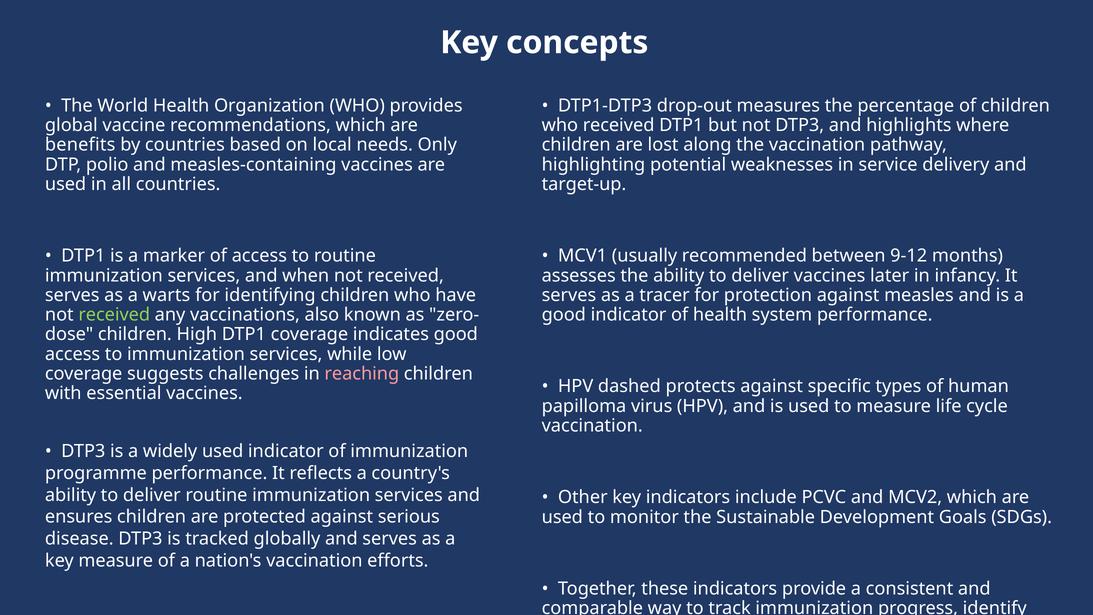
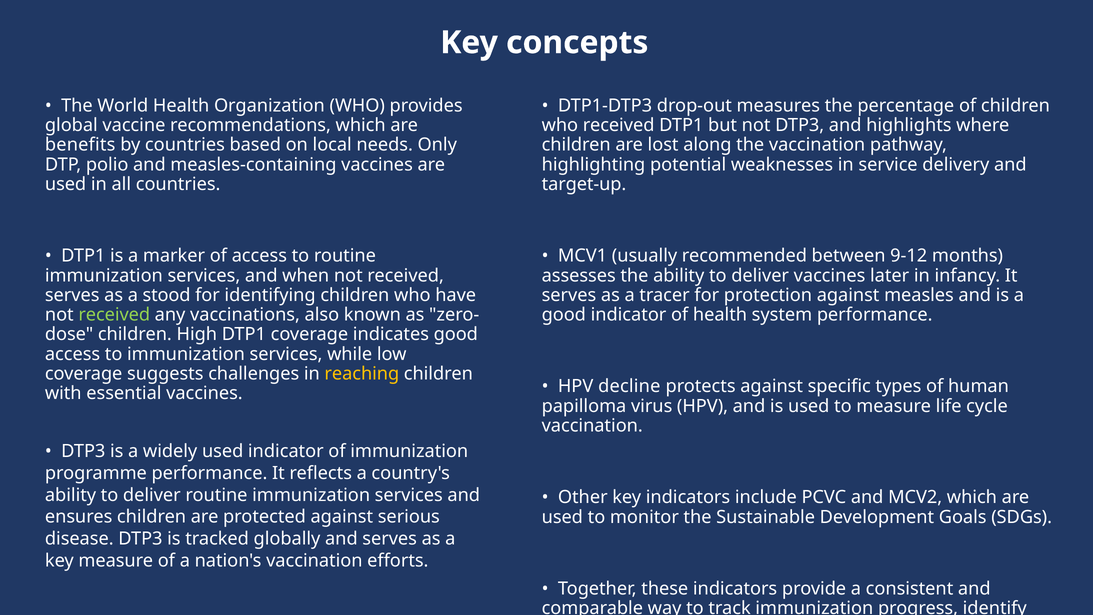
warts: warts -> stood (167, 295)
reaching colour: pink -> yellow (362, 374)
dashed: dashed -> decline (629, 386)
